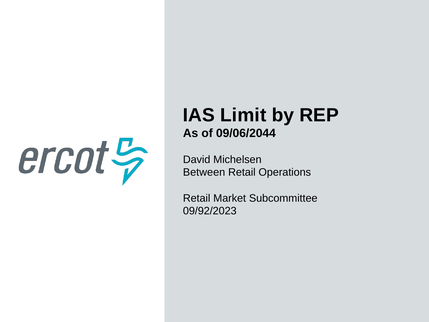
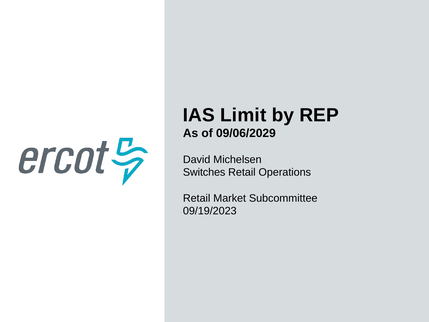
09/06/2044: 09/06/2044 -> 09/06/2029 (246, 133)
Between: Between -> Switches (204, 172)
09/92/2023: 09/92/2023 -> 09/19/2023 (210, 211)
